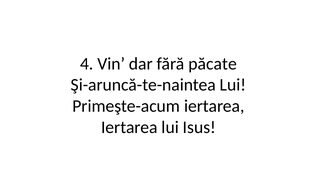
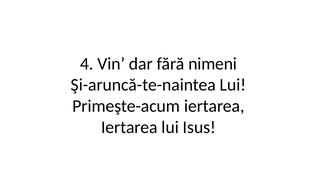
păcate: păcate -> nimeni (213, 63)
